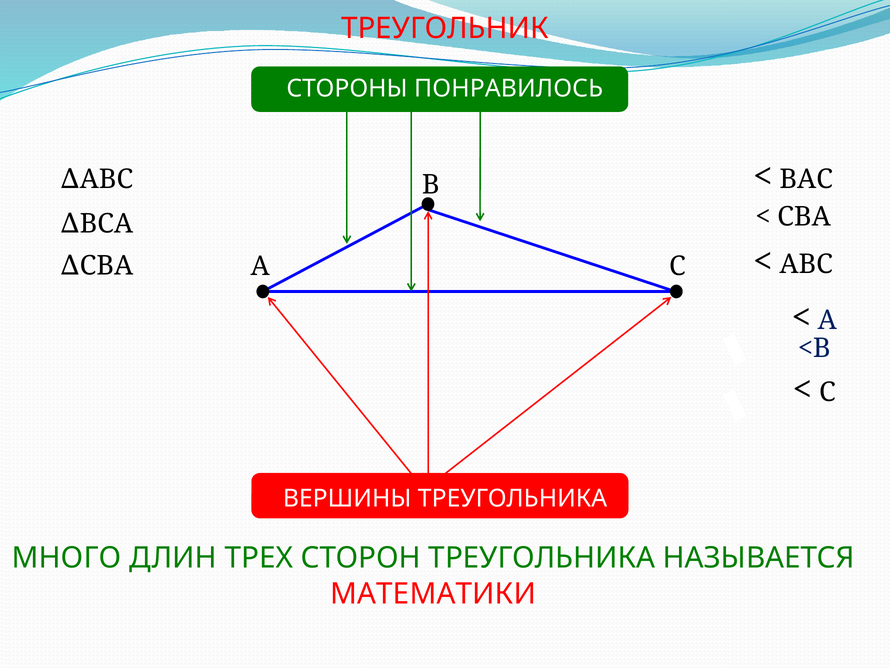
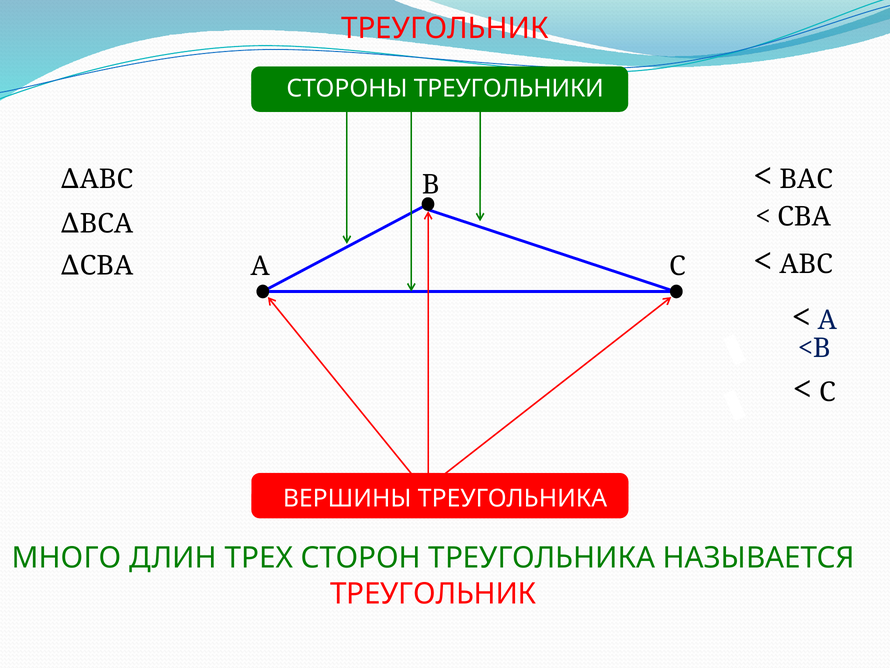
ПОНРАВИЛОСЬ: ПОНРАВИЛОСЬ -> ТРЕУГОЛЬНИКИ (509, 89)
МАТЕМАТИКИ: МАТЕМАТИКИ -> ТРЕУГОЛЬНИК (433, 593)
